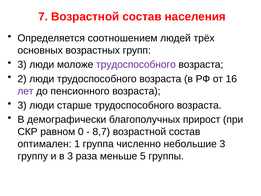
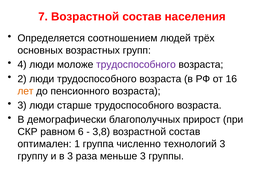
3: 3 -> 4 (22, 65)
лет colour: purple -> orange (25, 91)
0: 0 -> 6 (81, 132)
8,7: 8,7 -> 3,8 (101, 132)
небольшие: небольшие -> технологий (190, 144)
меньше 5: 5 -> 3 (143, 156)
